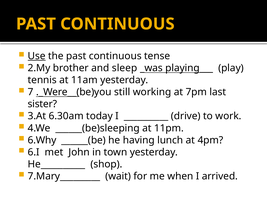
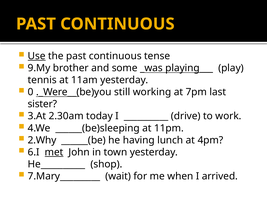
2.My: 2.My -> 9.My (39, 68)
sleep: sleep -> some (125, 68)
7: 7 -> 0 (31, 92)
6.30am: 6.30am -> 2.30am (66, 116)
6.Why: 6.Why -> 2.Why (42, 140)
met underline: none -> present (54, 152)
